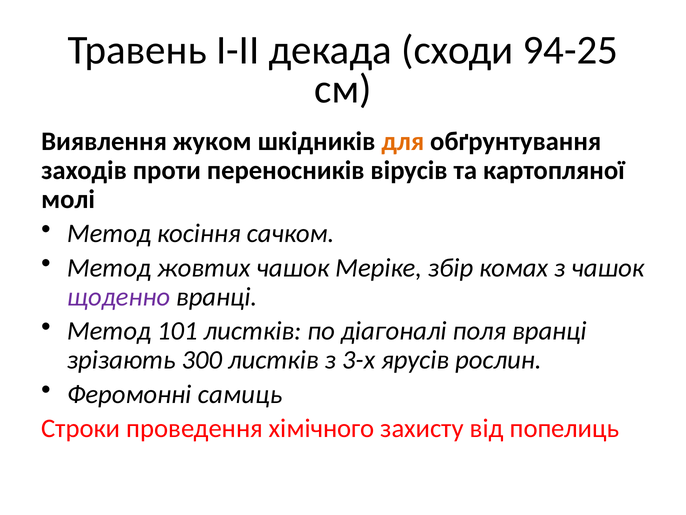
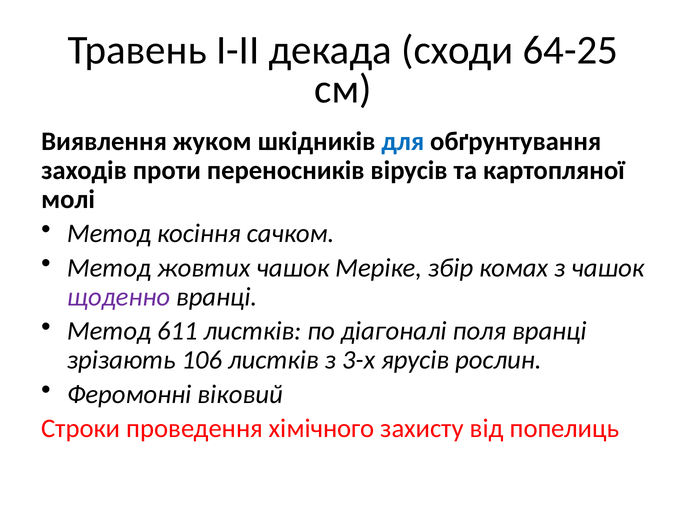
94-25: 94-25 -> 64-25 (570, 50)
для colour: orange -> blue (403, 141)
101: 101 -> 611 (177, 331)
300: 300 -> 106 (202, 360)
самиць: самиць -> віковий (240, 394)
